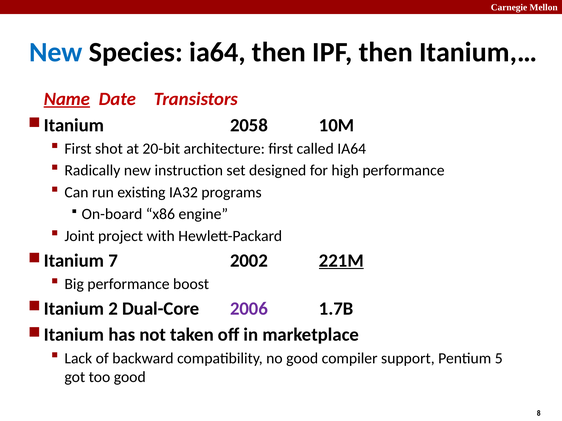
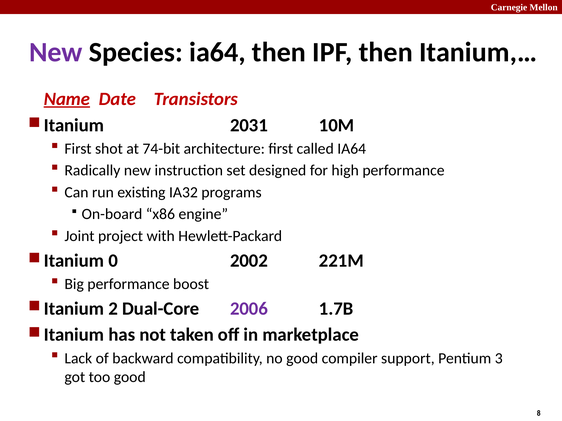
New colour: blue -> purple (56, 52)
2058: 2058 -> 2031 (249, 125)
20-bit: 20-bit -> 74-bit (161, 149)
7: 7 -> 0 (113, 261)
221M underline: present -> none (341, 261)
5: 5 -> 3 (499, 359)
